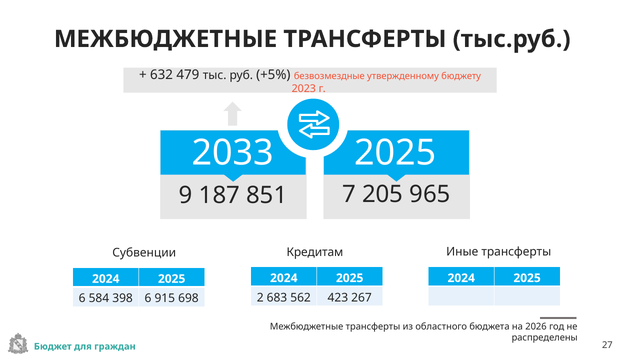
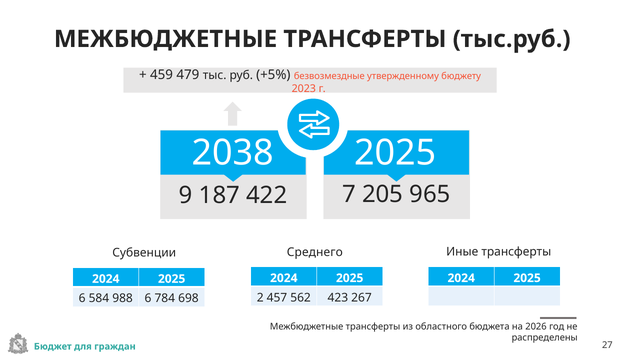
632: 632 -> 459 (162, 75)
2033: 2033 -> 2038 (233, 152)
851: 851 -> 422 (267, 195)
Кредитам: Кредитам -> Среднего (315, 252)
683: 683 -> 457 (277, 297)
398: 398 -> 988 (123, 298)
915: 915 -> 784 (165, 298)
